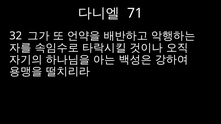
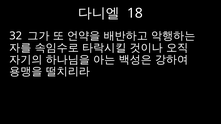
71: 71 -> 18 (135, 13)
